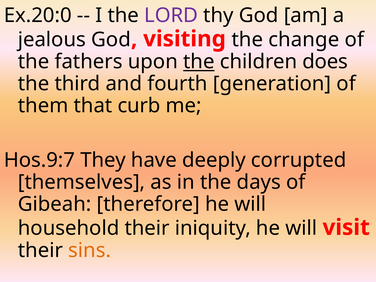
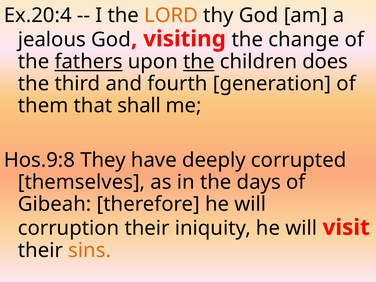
Ex.20:0: Ex.20:0 -> Ex.20:4 (38, 16)
LORD colour: purple -> orange (171, 16)
fathers underline: none -> present (89, 62)
curb: curb -> shall (139, 106)
Hos.9:7: Hos.9:7 -> Hos.9:8 (39, 160)
household: household -> corruption (69, 228)
